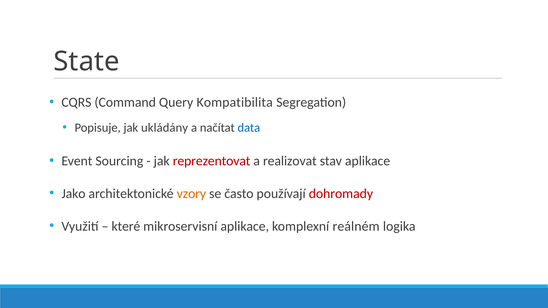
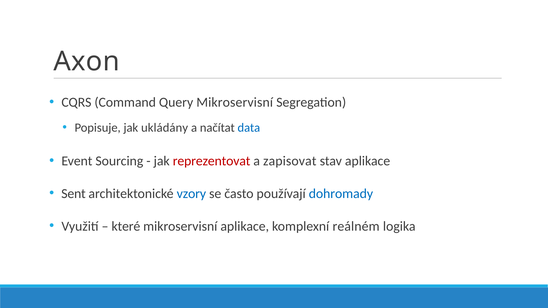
State: State -> Axon (87, 61)
Query Kompatibilita: Kompatibilita -> Mikroservisní (235, 102)
realizovat: realizovat -> zapisovat (290, 161)
Jako: Jako -> Sent (73, 194)
vzory colour: orange -> blue (191, 194)
dohromady colour: red -> blue (341, 194)
